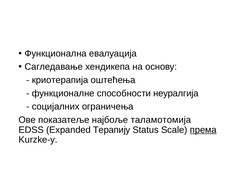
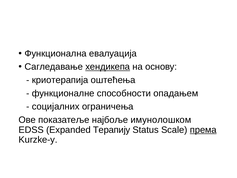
хендикепа underline: none -> present (108, 67)
неуралгија: неуралгија -> опадањем (176, 93)
таламотомија: таламотомија -> имунолошком (161, 120)
